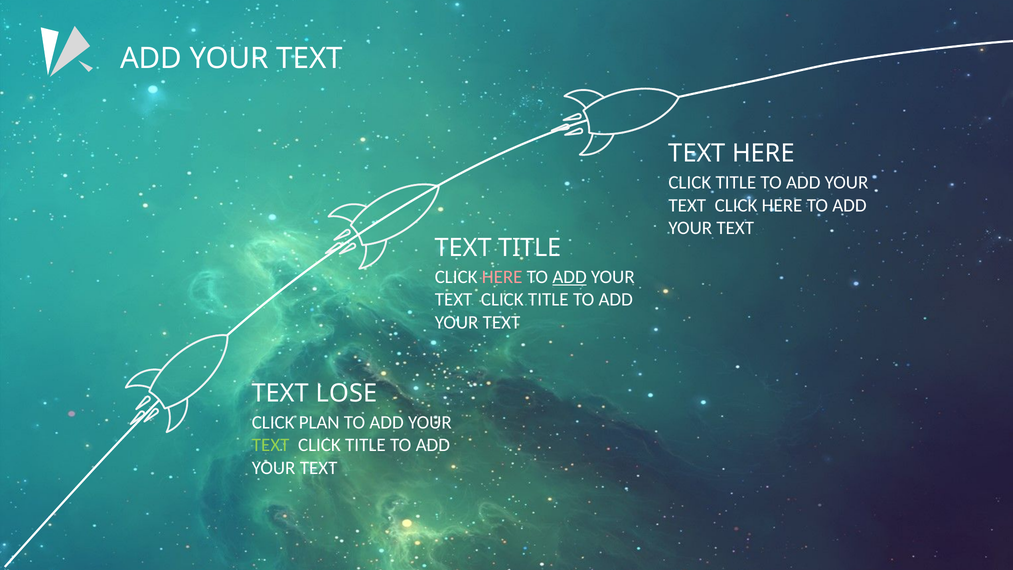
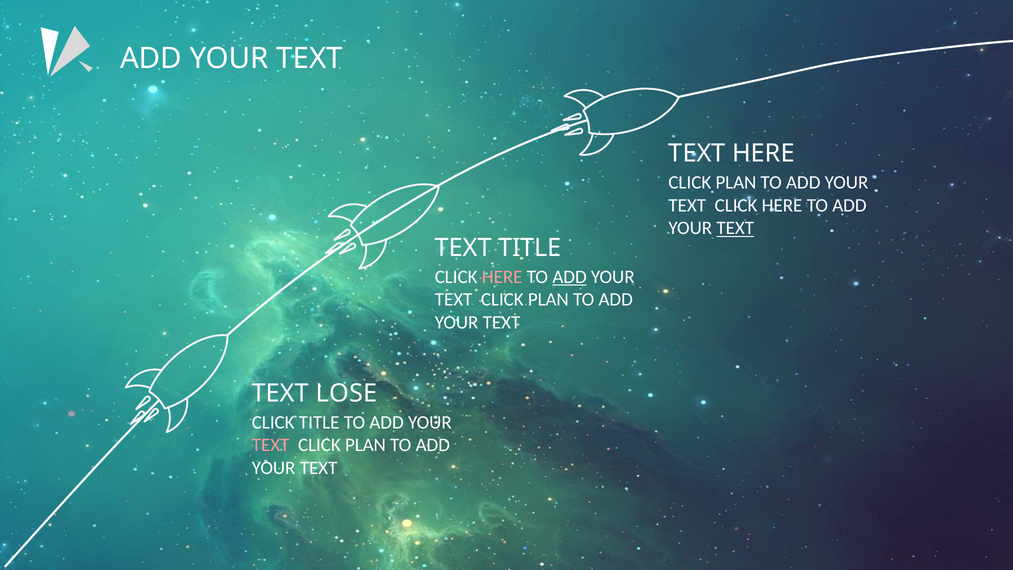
TITLE: TITLE -> PLAN (736, 183)
TEXT underline: none -> present (735, 228)
TITLE: TITLE -> PLAN (548, 299)
CLICK PLAN: PLAN -> TITLE (319, 422)
TEXT colour: light green -> pink (271, 445)
TITLE: TITLE -> PLAN (365, 445)
